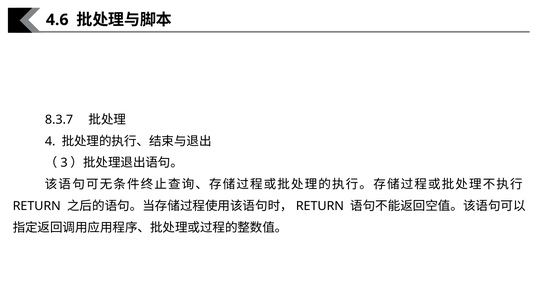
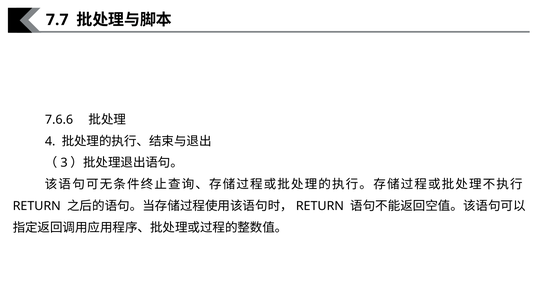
4.6: 4.6 -> 7.7 (57, 20)
8.3.7: 8.3.7 -> 7.6.6 (59, 120)
